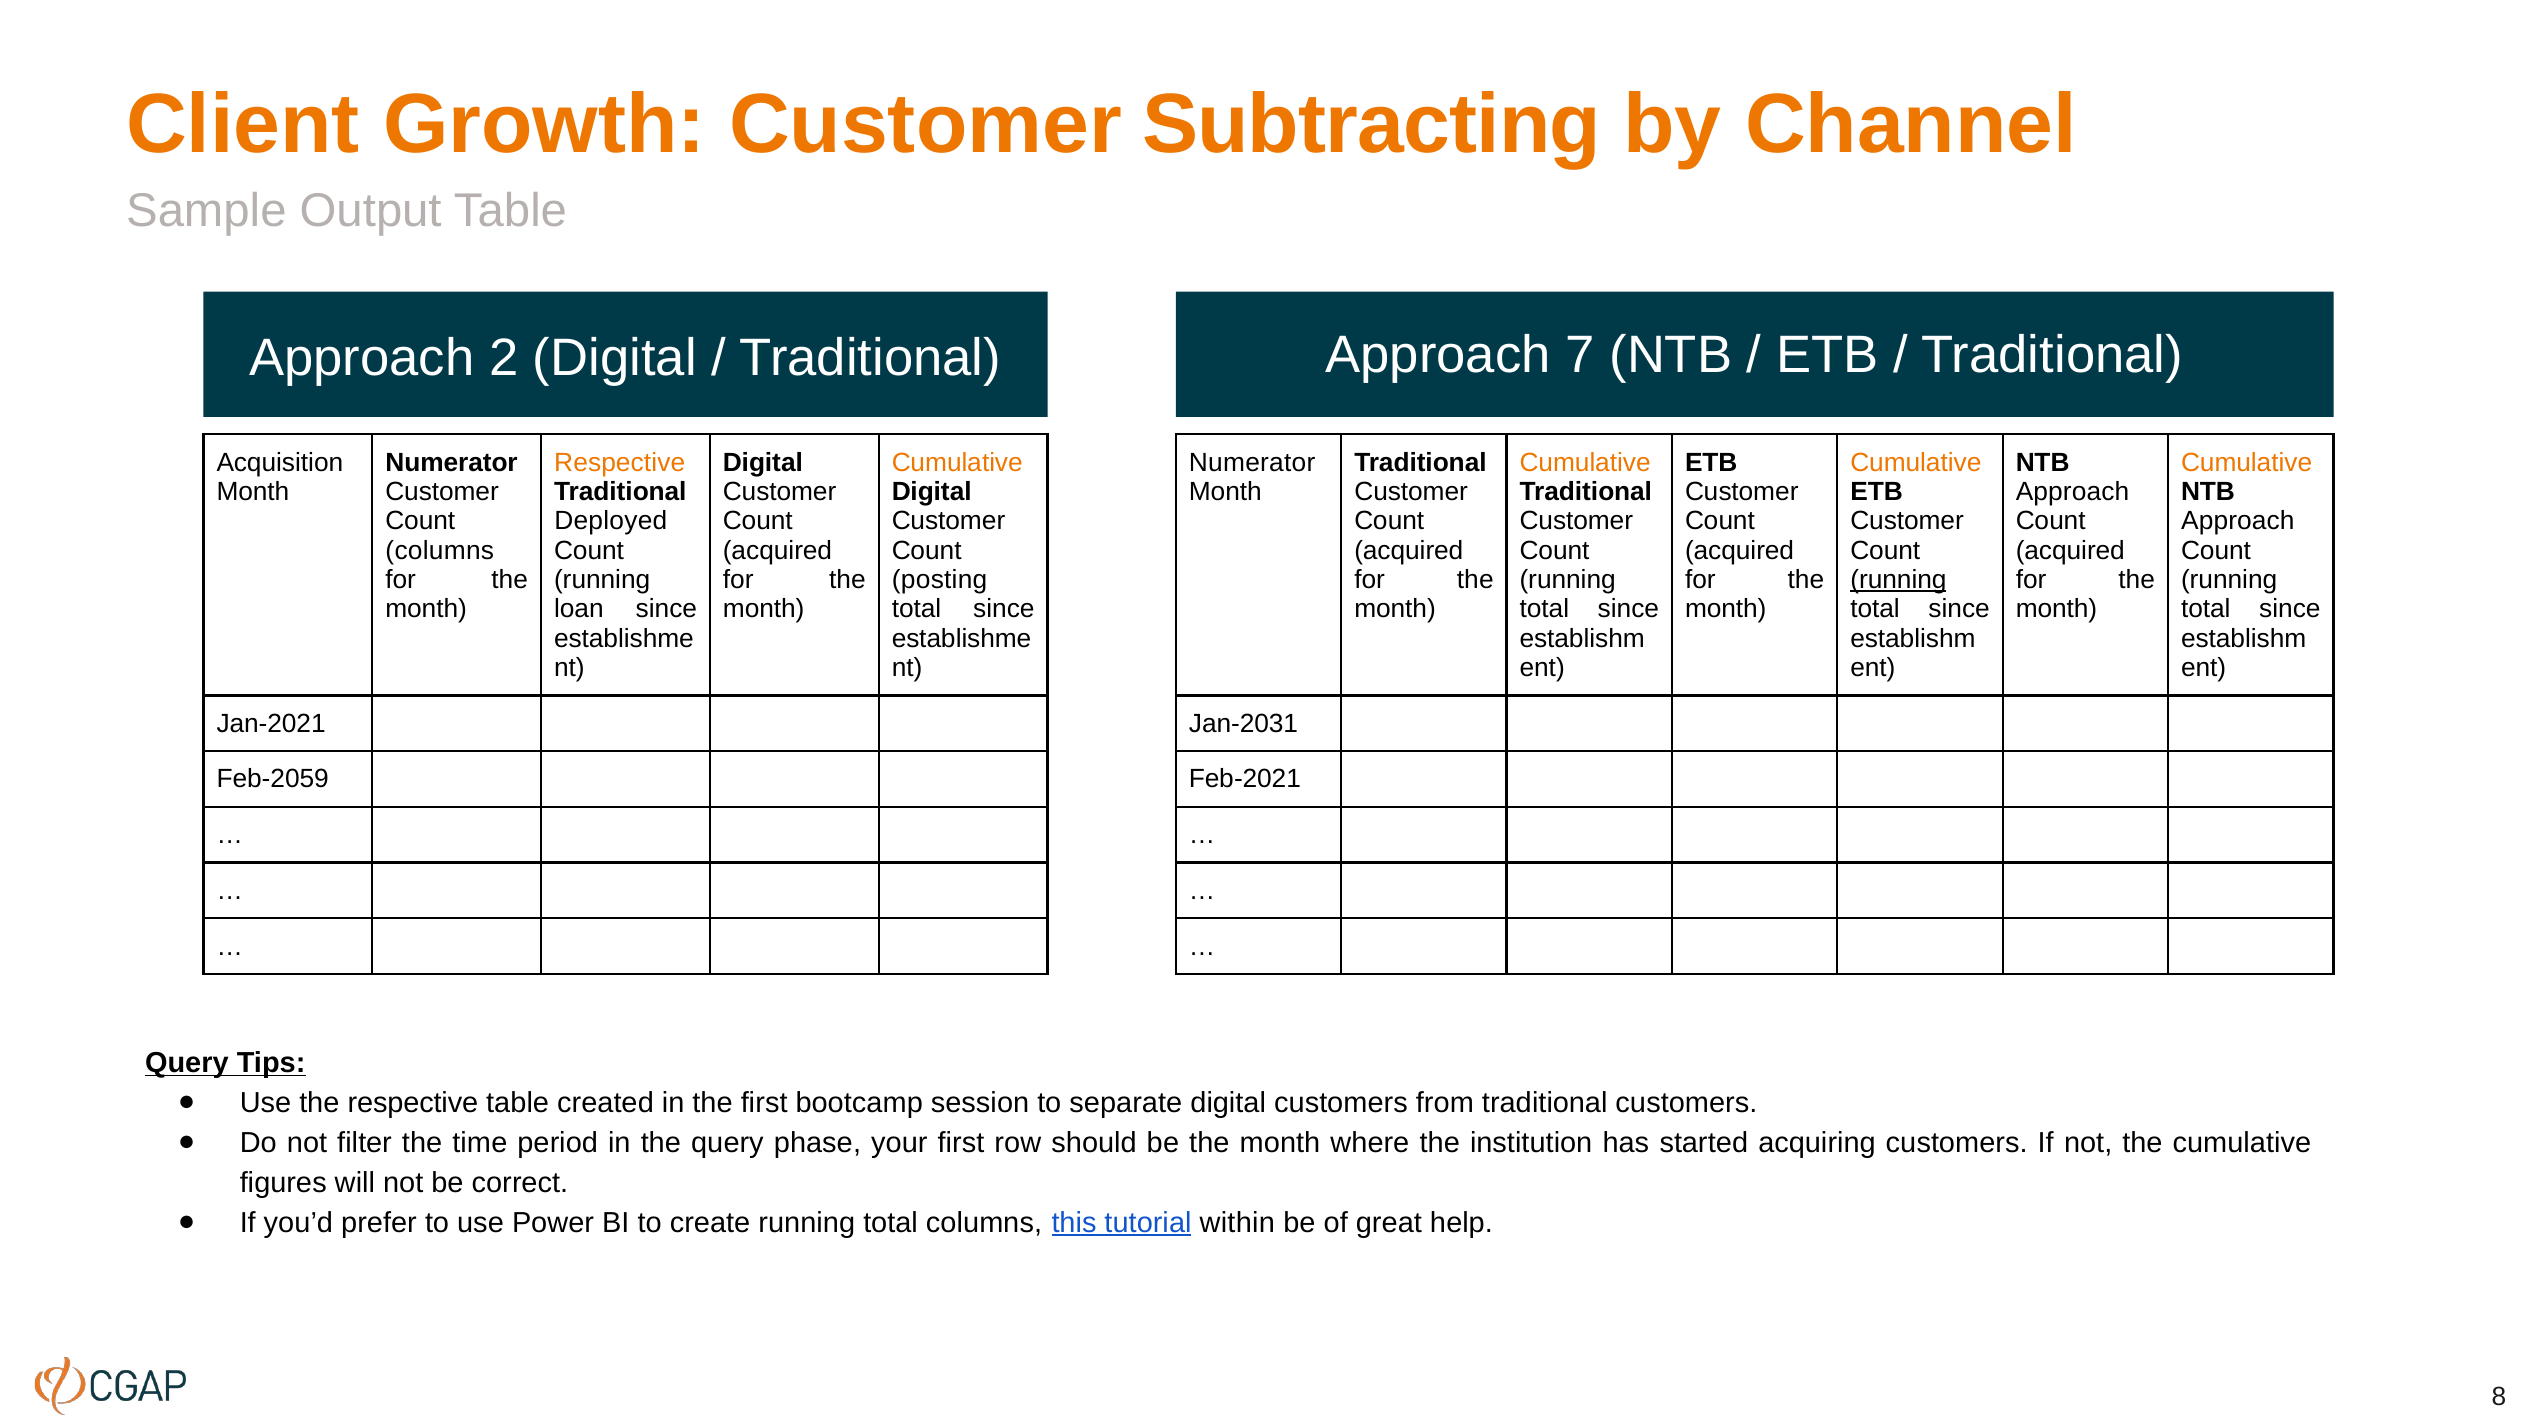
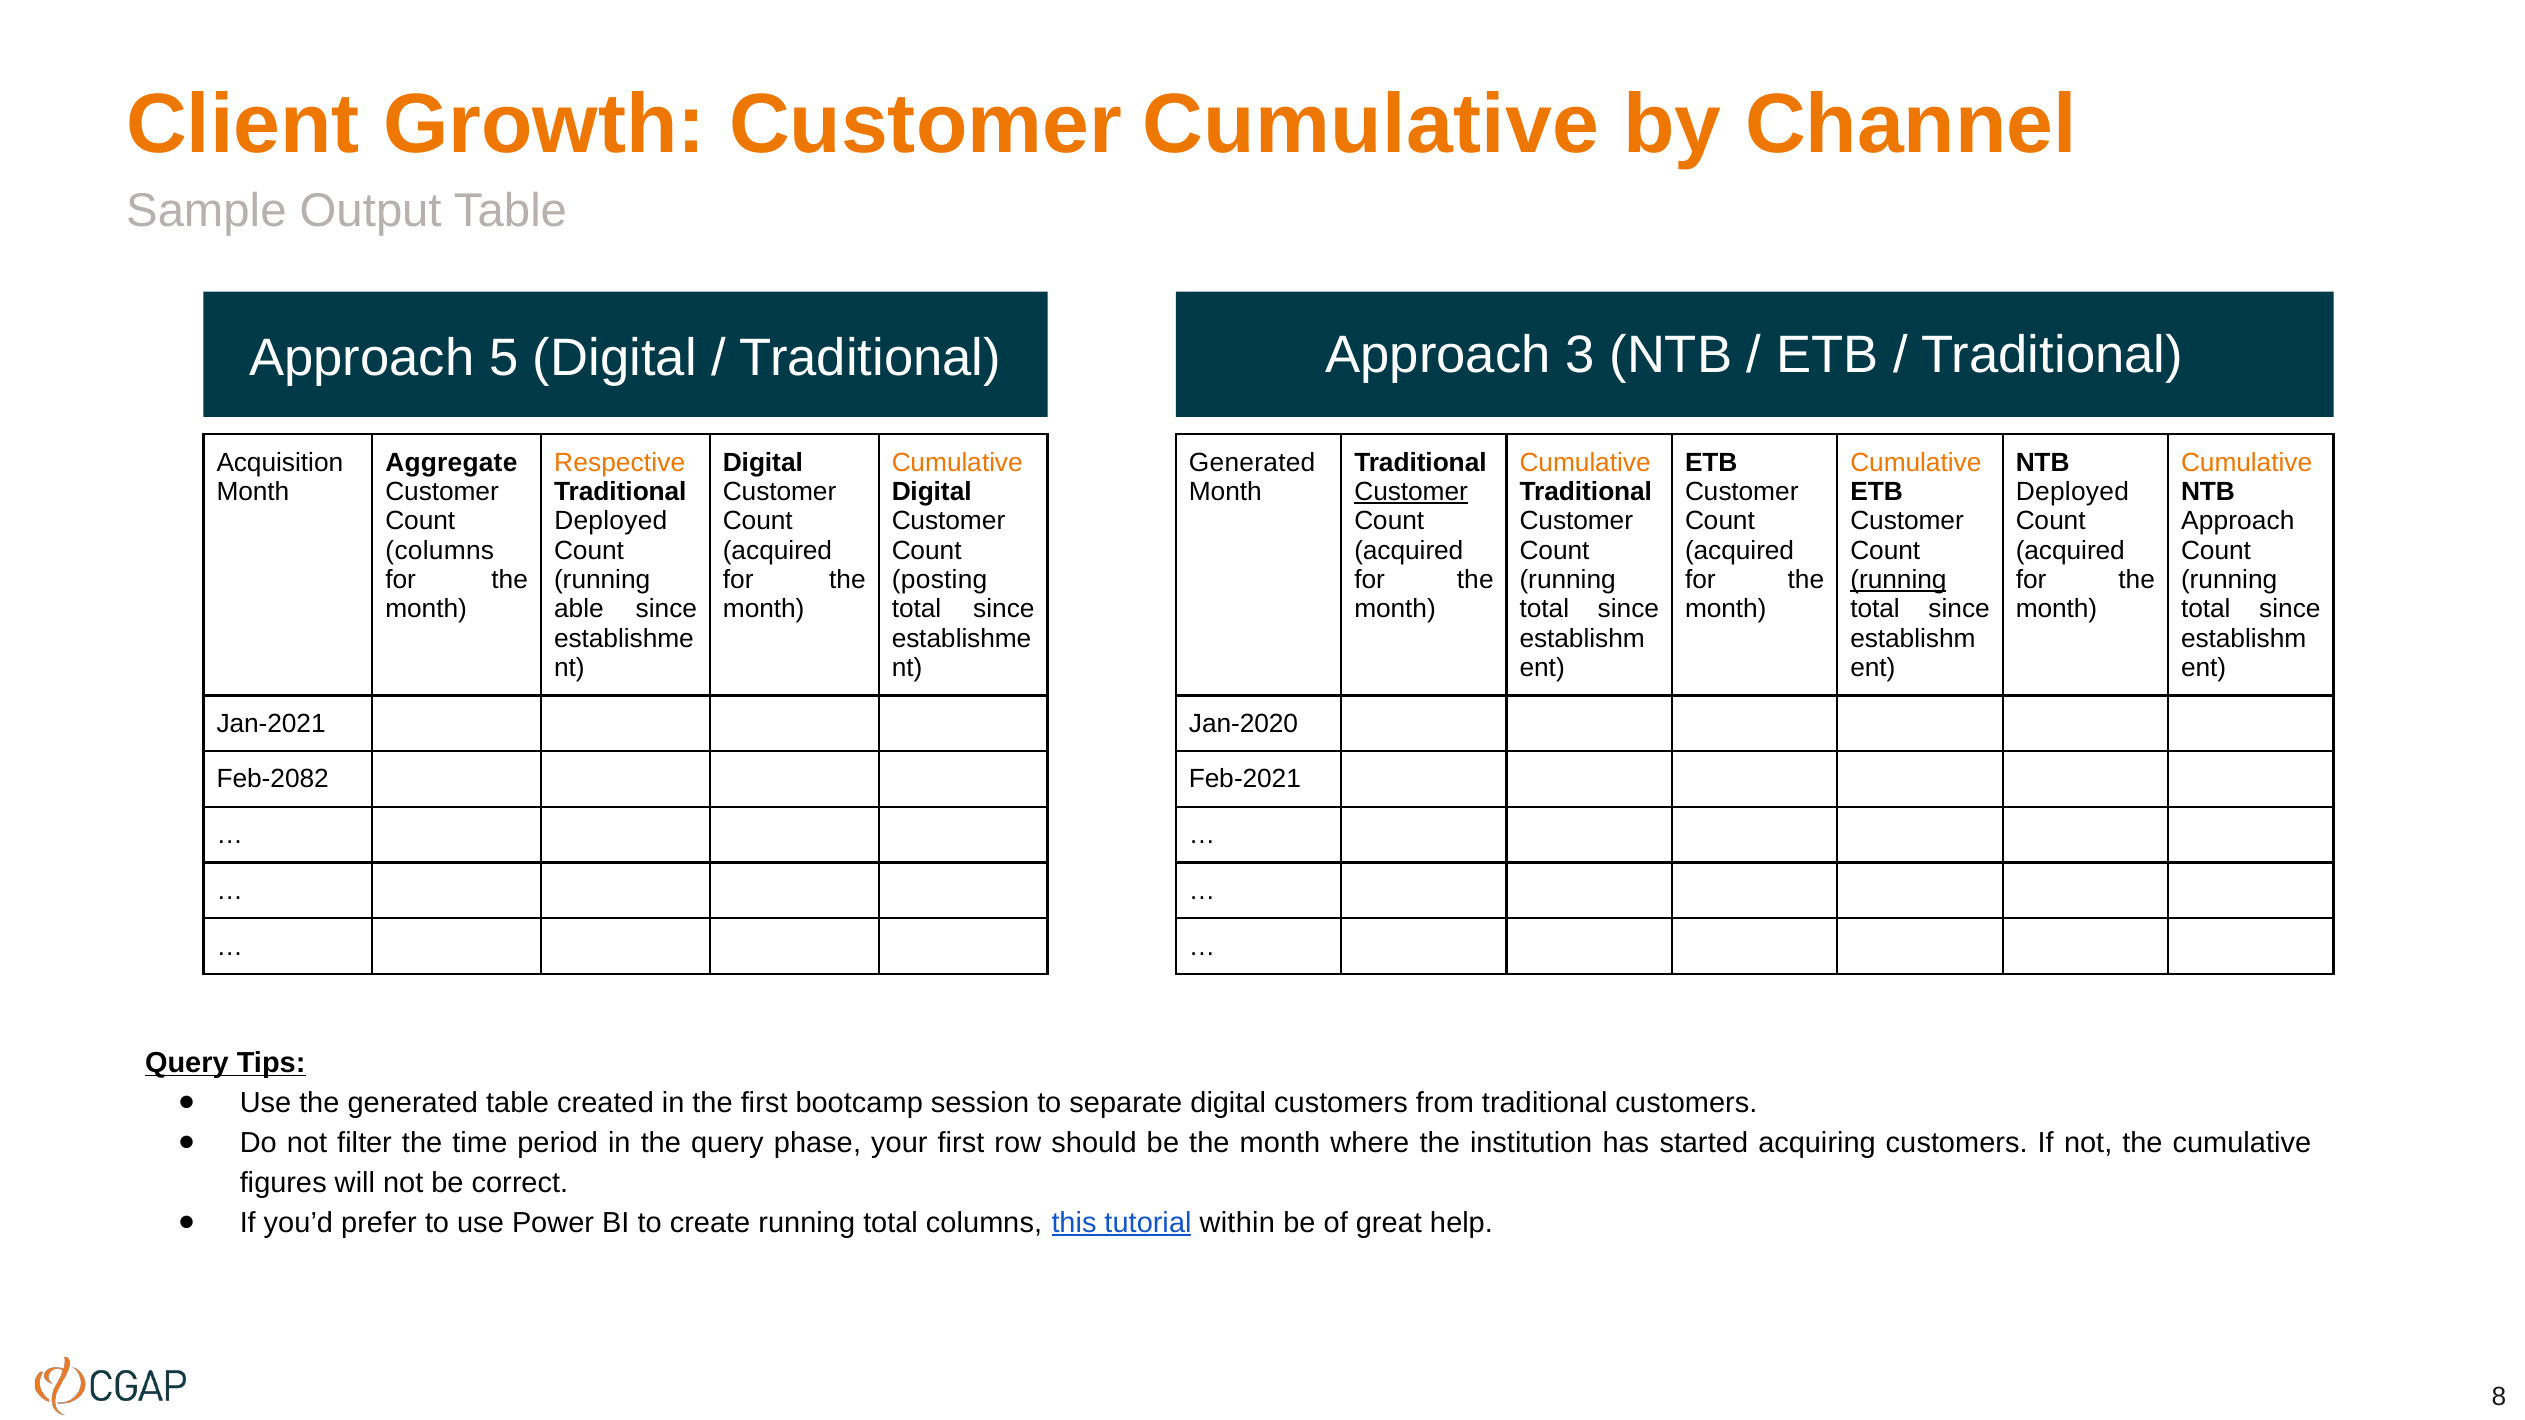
Customer Subtracting: Subtracting -> Cumulative (1371, 125)
7: 7 -> 3 (1580, 355)
2: 2 -> 5 (504, 358)
Numerator: Numerator -> Aggregate (451, 462)
Numerator: Numerator -> Generated (1252, 462)
Customer underline: none -> present (1411, 492)
Approach: Approach -> Deployed (2072, 492)
loan: loan -> able (579, 609)
Jan-2031: Jan-2031 -> Jan-2020 (1244, 724)
Feb-2059: Feb-2059 -> Feb-2082 (273, 779)
the respective: respective -> generated (413, 1103)
